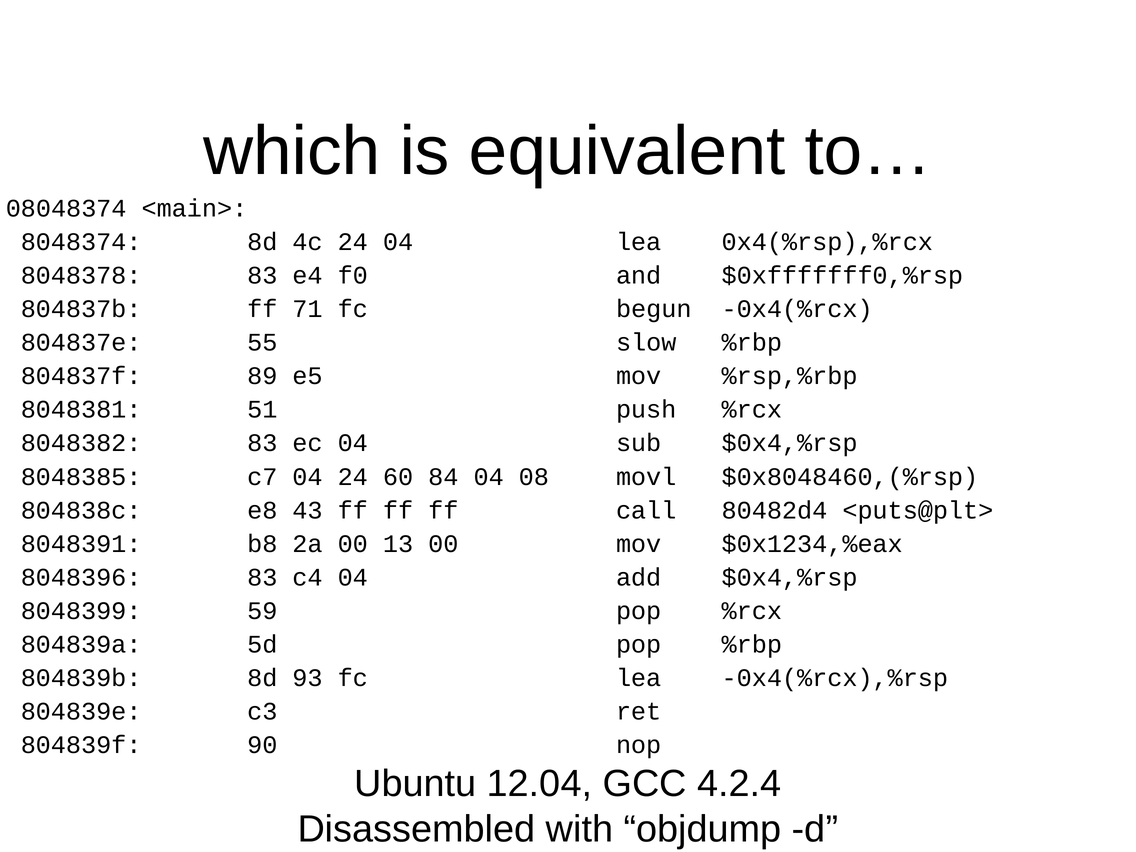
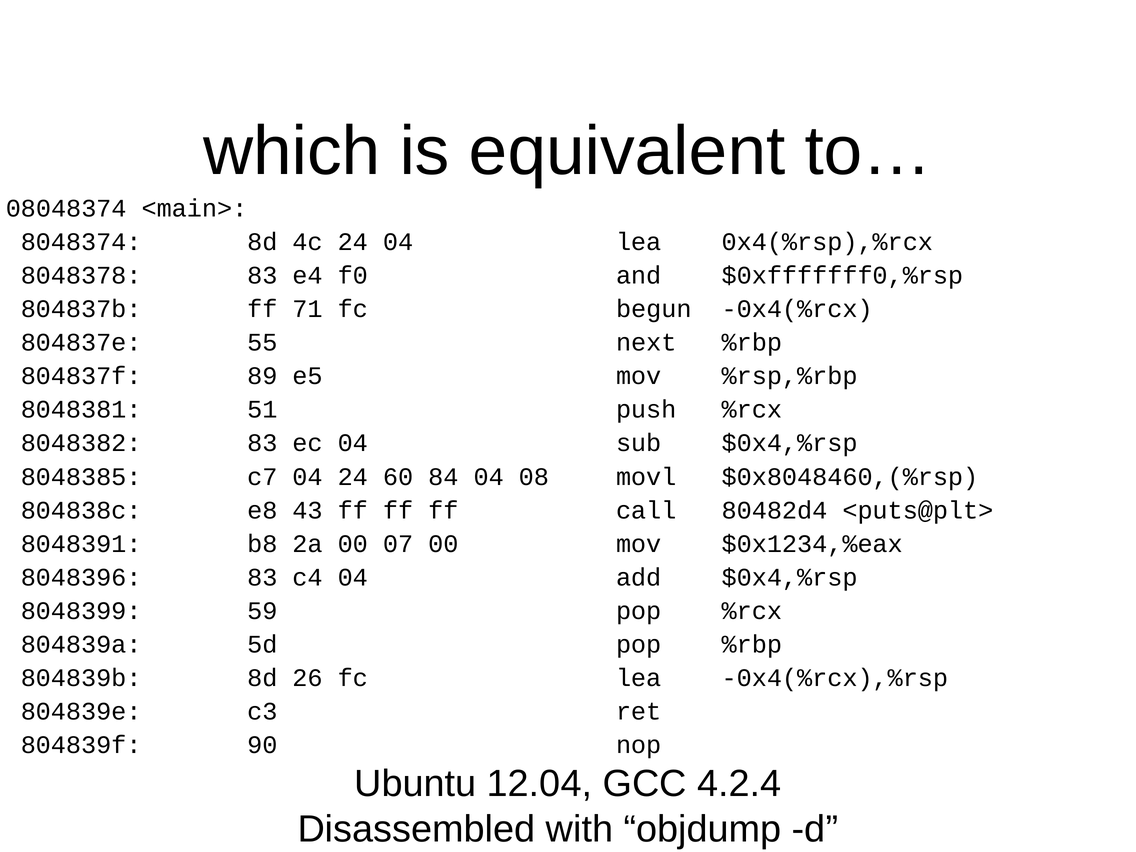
slow: slow -> next (646, 343)
13: 13 -> 07 (398, 544)
93: 93 -> 26 (307, 678)
